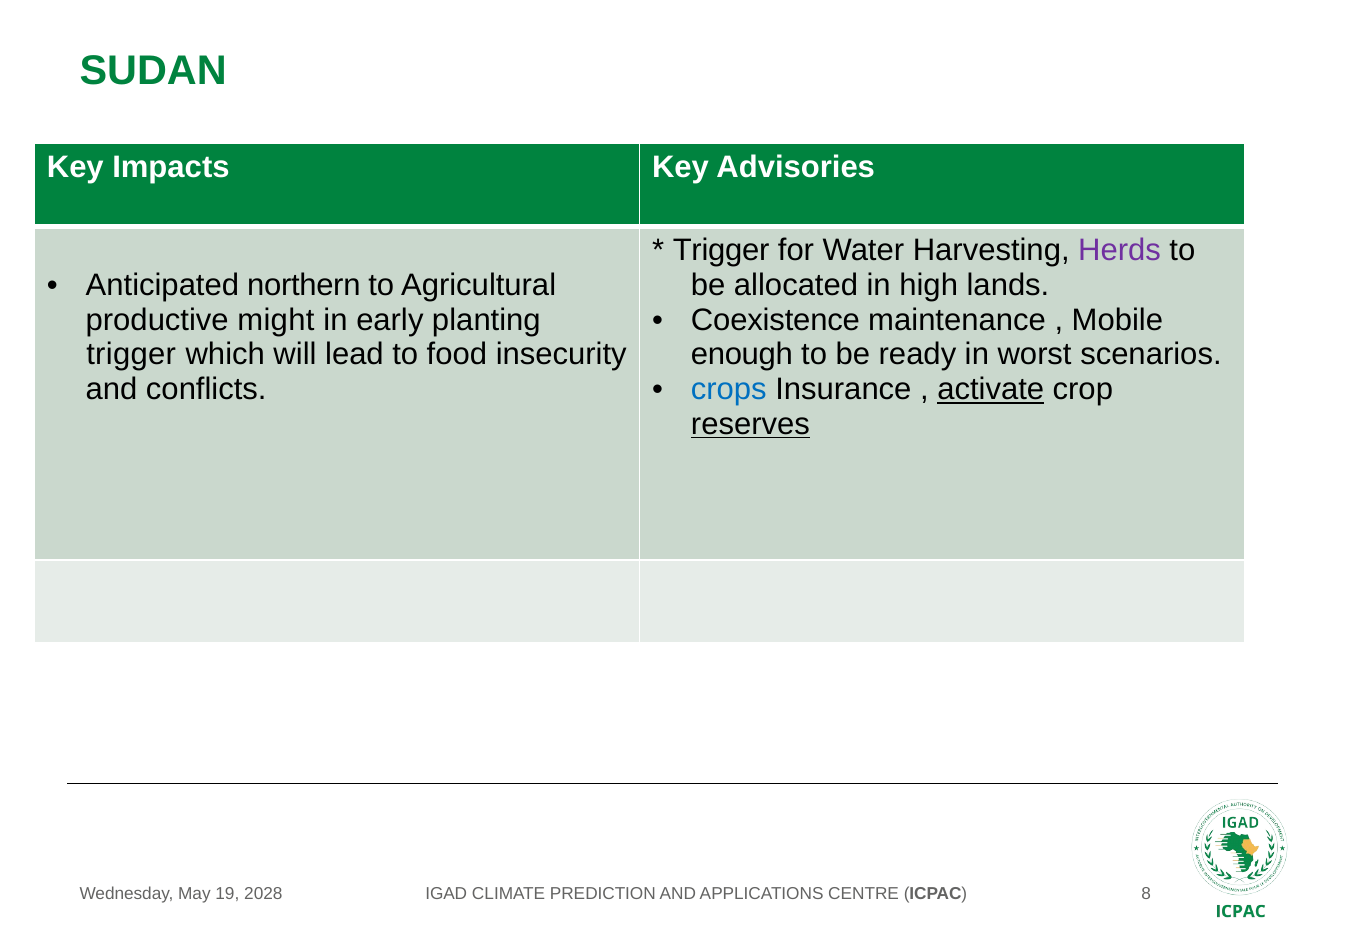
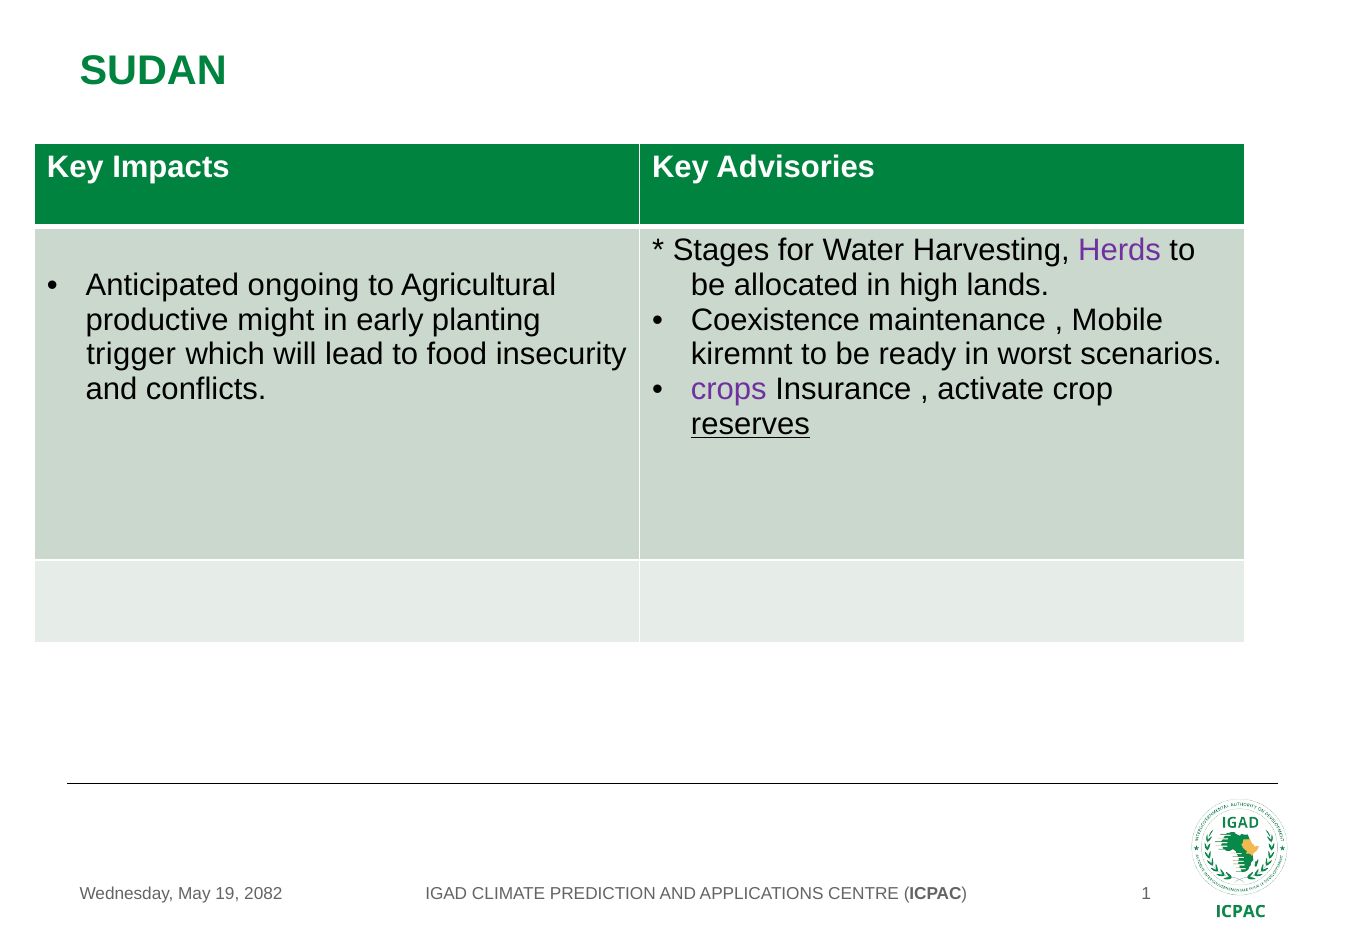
Trigger: Trigger -> Stages (721, 250)
northern: northern -> ongoing (304, 285)
enough: enough -> kiremnt (742, 355)
crops colour: blue -> purple (729, 389)
activate underline: present -> none (991, 389)
2028: 2028 -> 2082 (263, 894)
8: 8 -> 1 (1146, 894)
